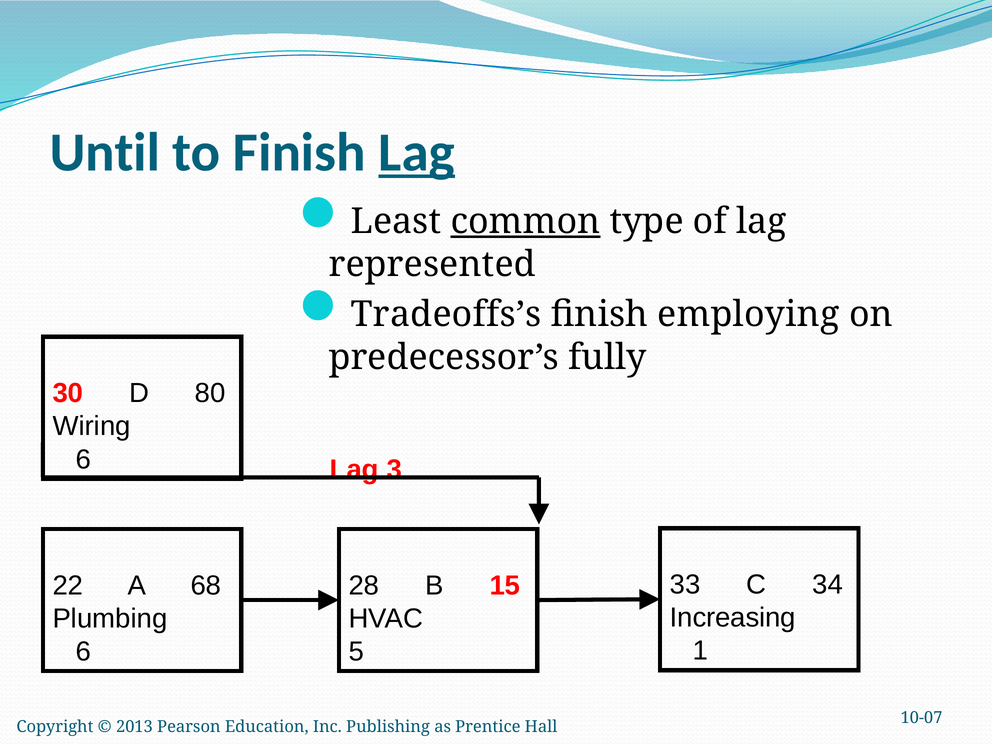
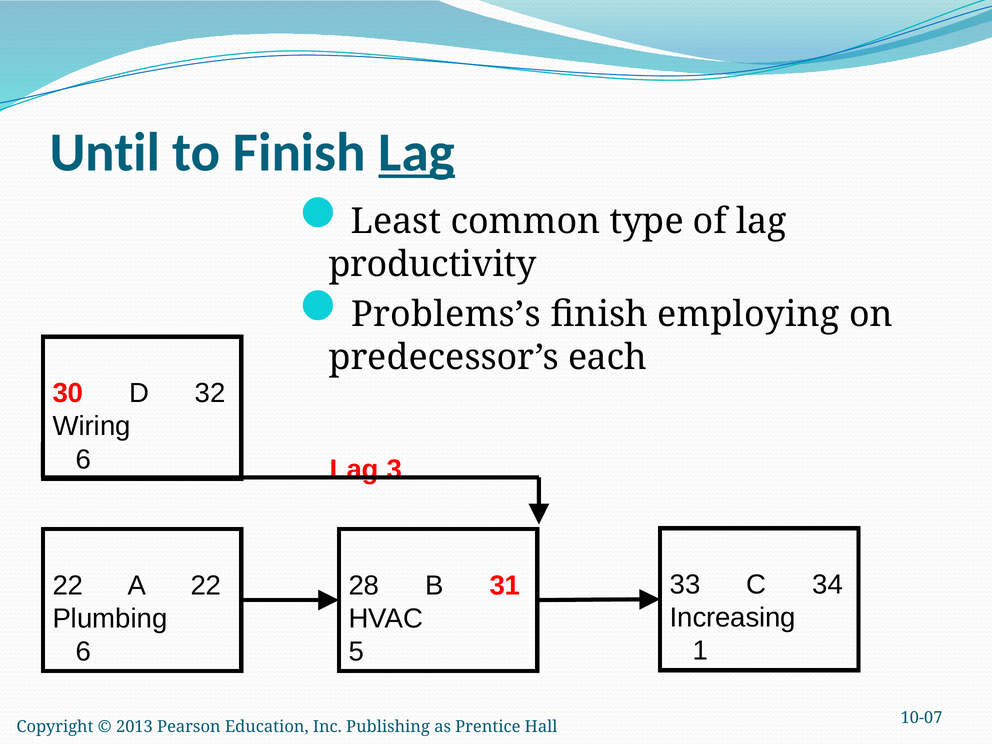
common underline: present -> none (525, 221)
represented: represented -> productivity (432, 264)
Tradeoffs’s: Tradeoffs’s -> Problems’s (446, 314)
fully: fully -> each (607, 357)
80: 80 -> 32 (210, 393)
A 68: 68 -> 22 (206, 585)
15: 15 -> 31 (505, 585)
